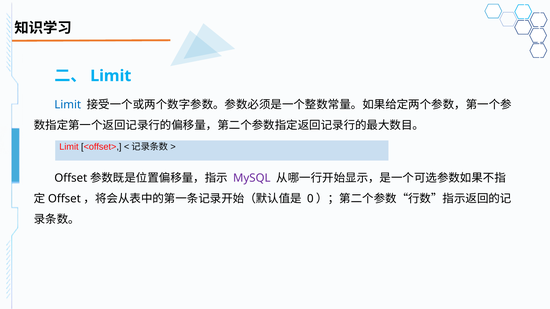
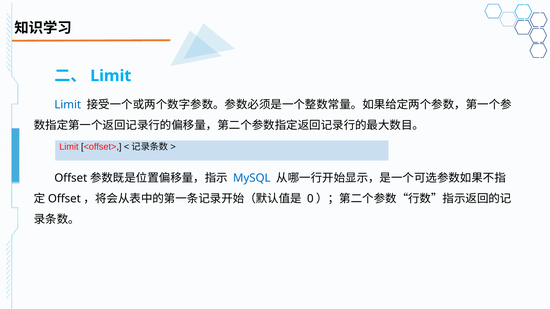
MySQL colour: purple -> blue (252, 178)
